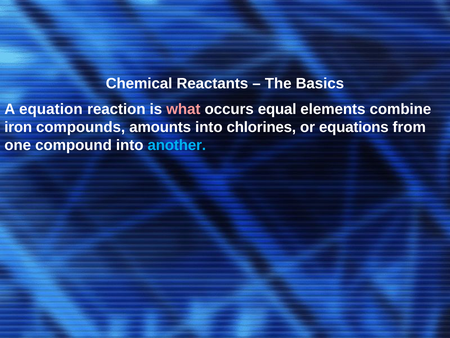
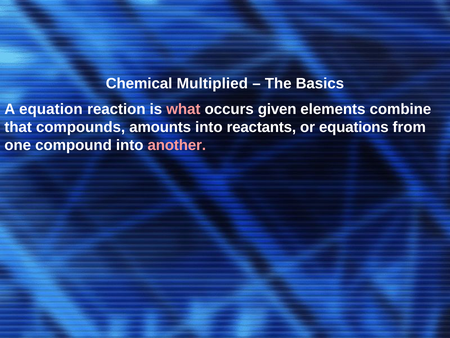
Reactants: Reactants -> Multiplied (212, 84)
equal: equal -> given (277, 109)
iron: iron -> that (18, 127)
chlorines: chlorines -> reactants (261, 127)
another colour: light blue -> pink (177, 145)
